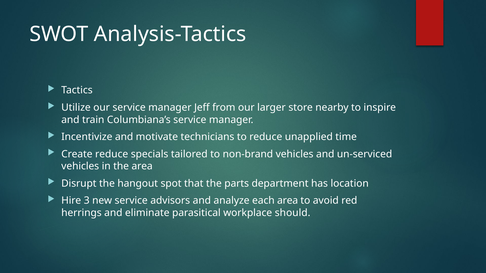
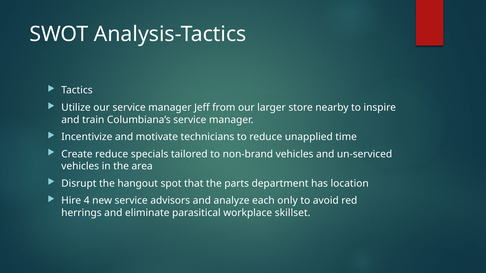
3: 3 -> 4 (87, 201)
each area: area -> only (288, 201)
should: should -> skillset (293, 213)
